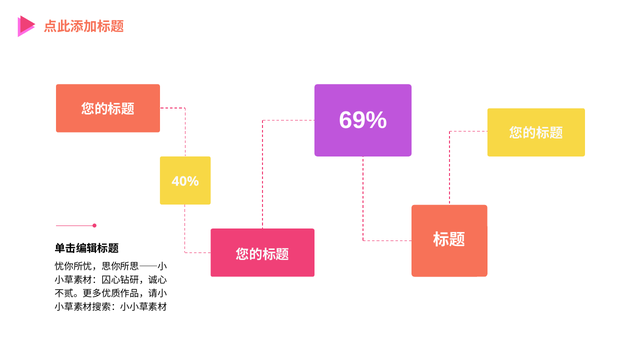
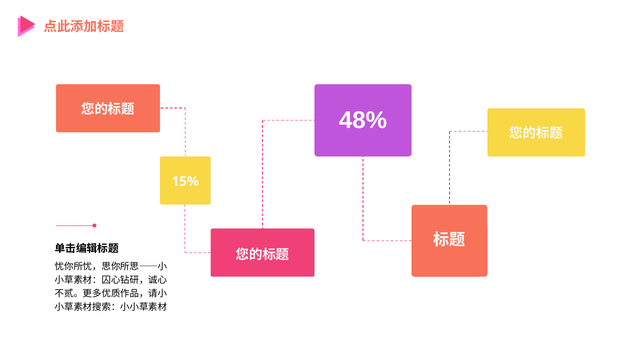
69%: 69% -> 48% (363, 120)
40%: 40% -> 15% (185, 181)
